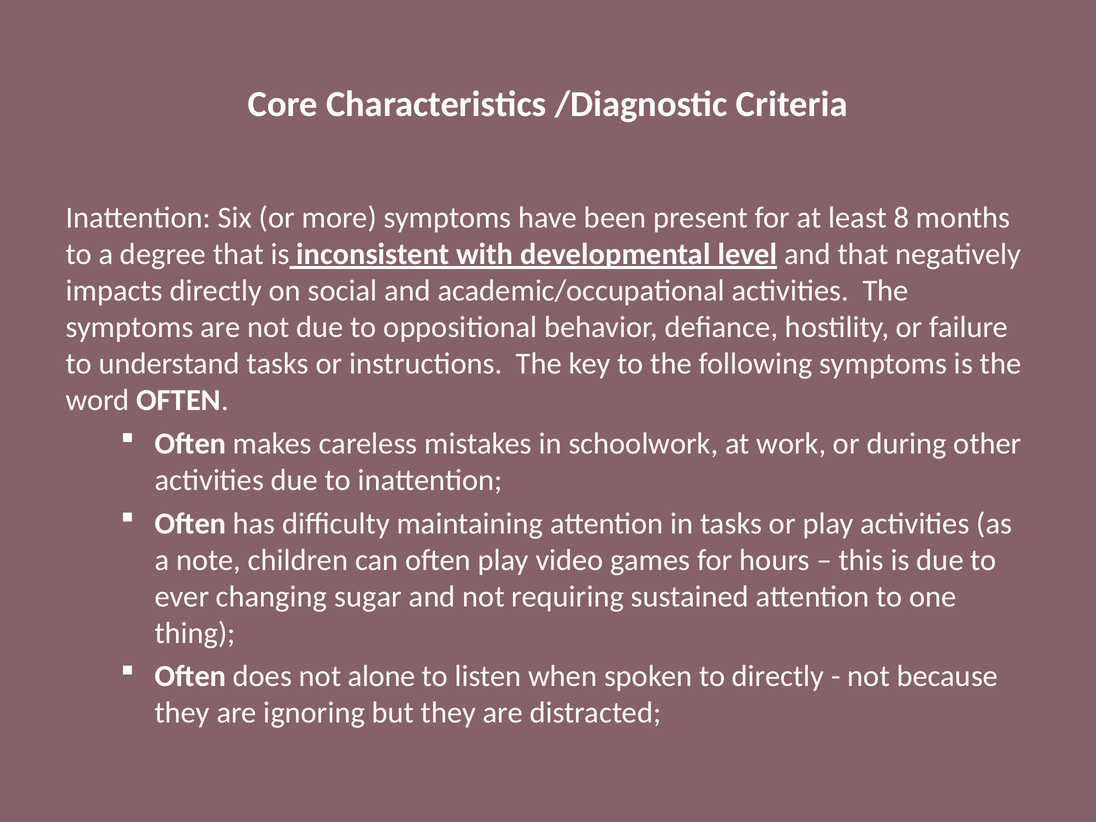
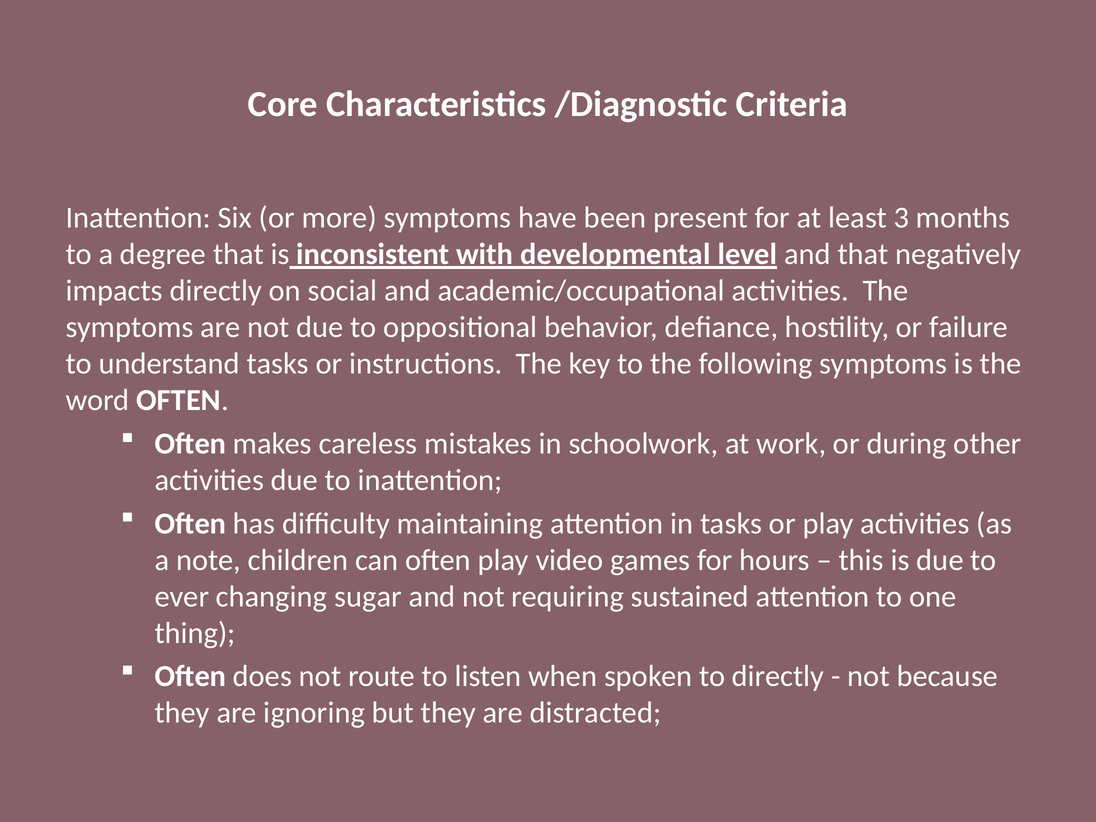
8: 8 -> 3 (901, 218)
alone: alone -> route (382, 676)
